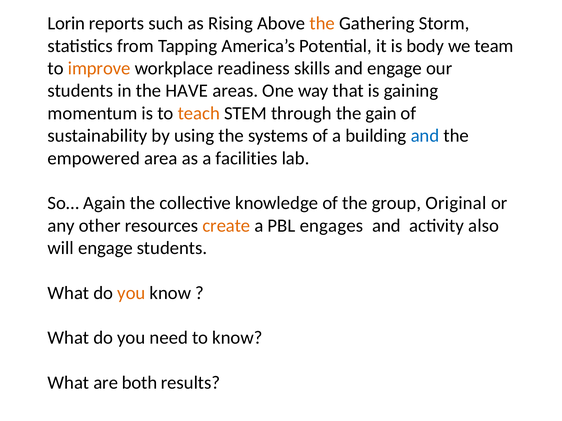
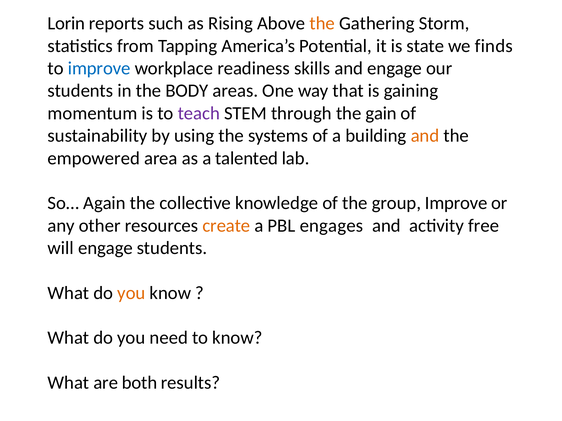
body: body -> state (425, 46)
team: team -> finds (494, 46)
improve colour: orange -> blue (99, 68)
HAVE: HAVE -> BODY (187, 91)
teach colour: orange -> purple (199, 113)
and colour: blue -> orange (425, 136)
facilities: facilities -> talented (247, 158)
group Original: Original -> Improve (456, 203)
also: also -> free (484, 226)
